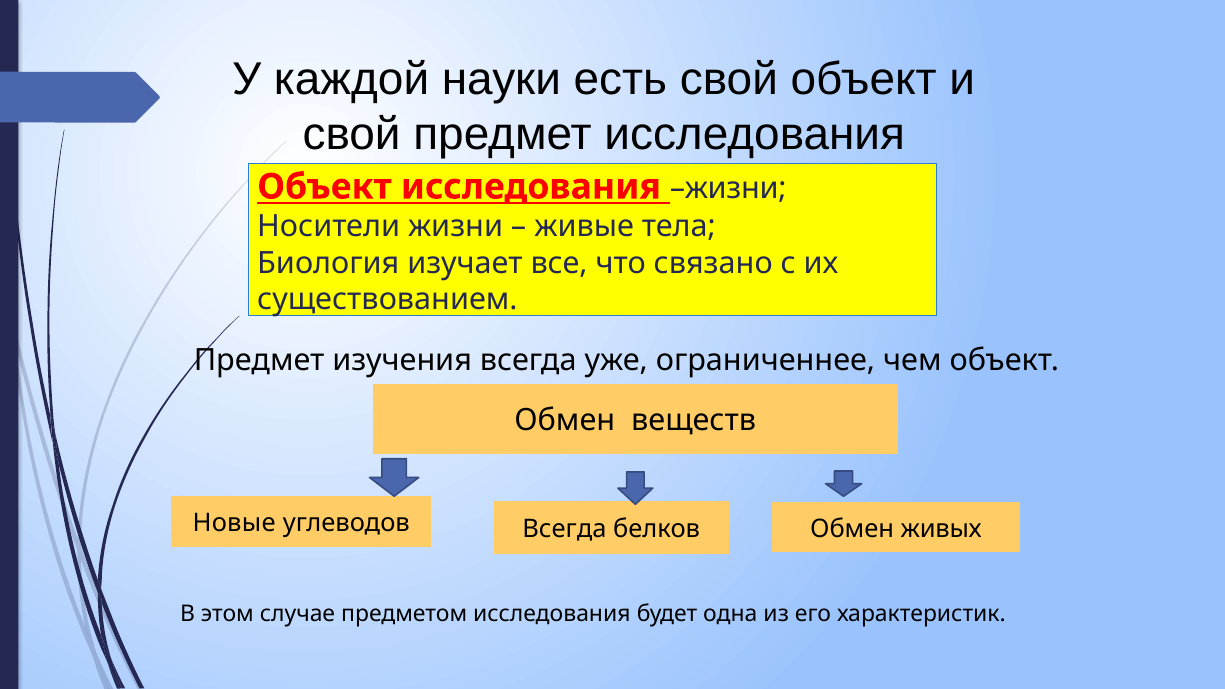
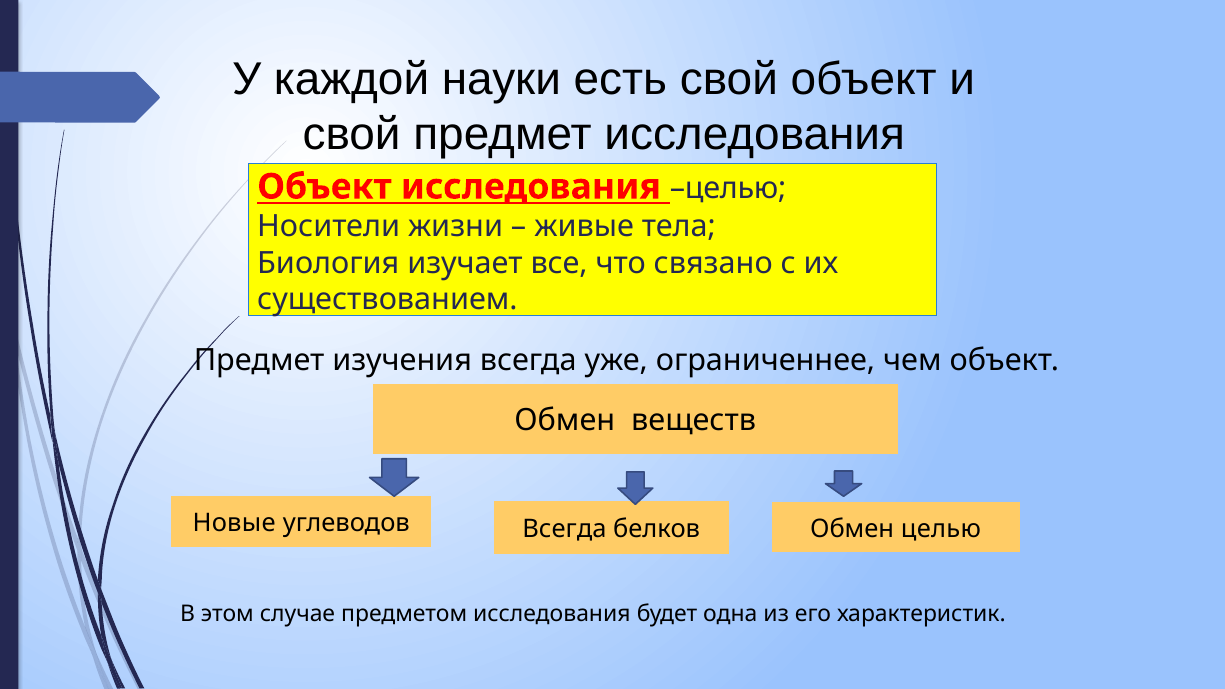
исследования жизни: жизни -> целью (728, 188)
Обмен живых: живых -> целью (941, 529)
